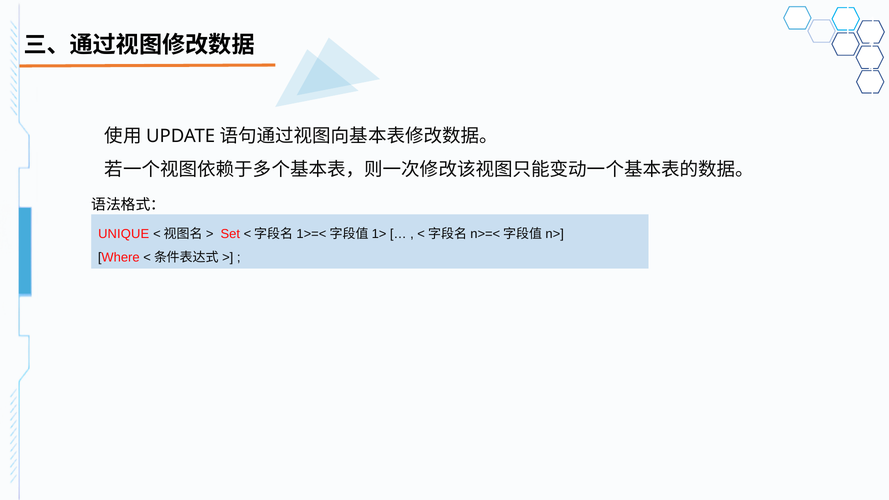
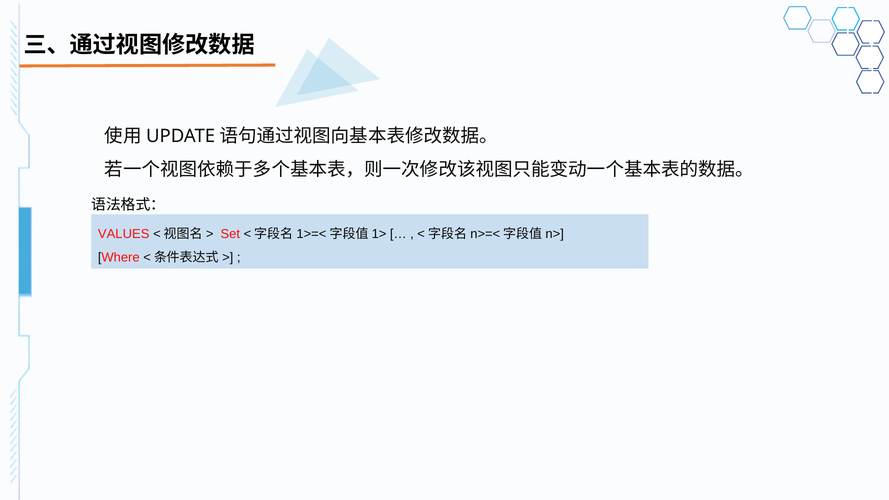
UNIQUE: UNIQUE -> VALUES (124, 234)
